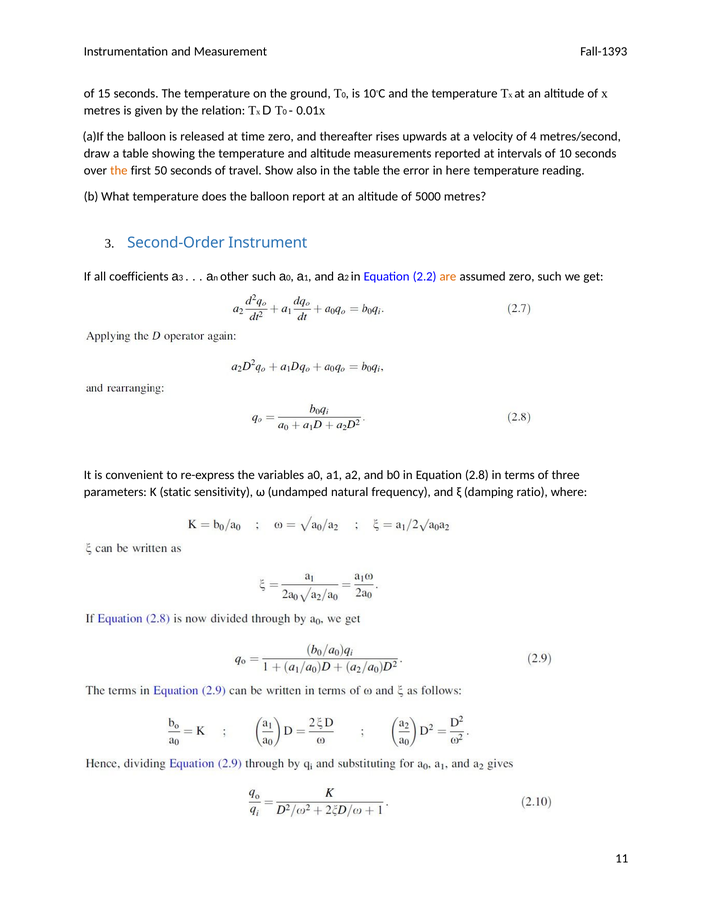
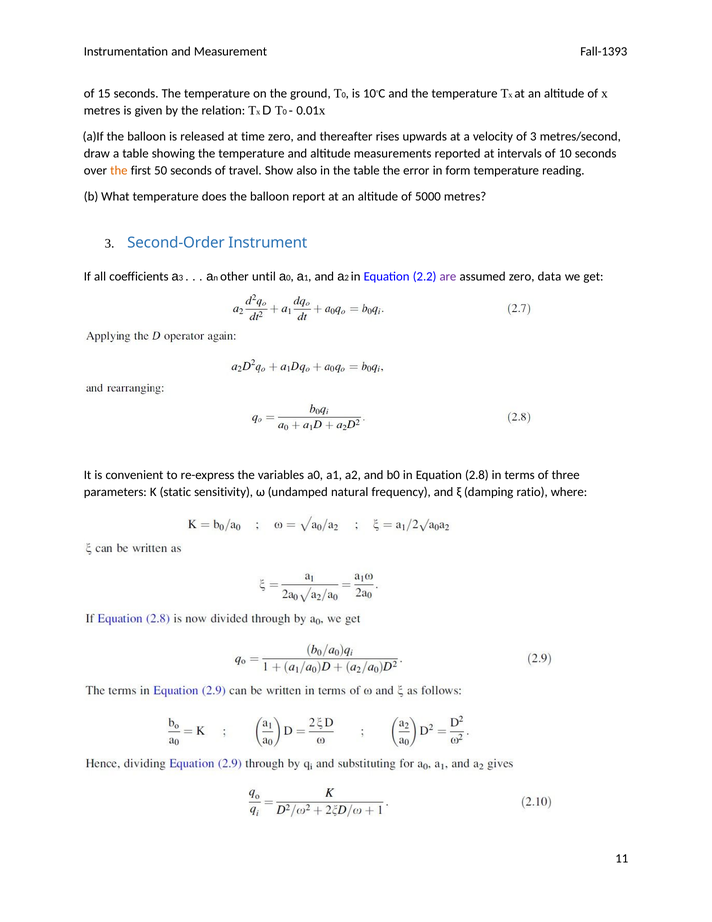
of 4: 4 -> 3 (533, 136)
here: here -> form (458, 170)
other such: such -> until (264, 276)
are colour: orange -> purple (448, 276)
zero such: such -> data (550, 276)
